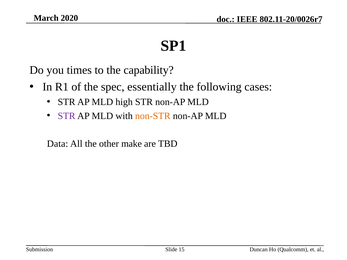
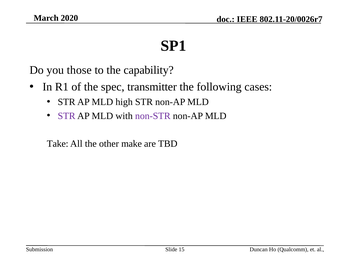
times: times -> those (79, 70)
essentially: essentially -> transmitter (152, 87)
non-STR colour: orange -> purple (153, 116)
Data: Data -> Take (58, 144)
